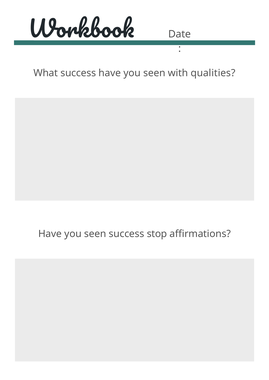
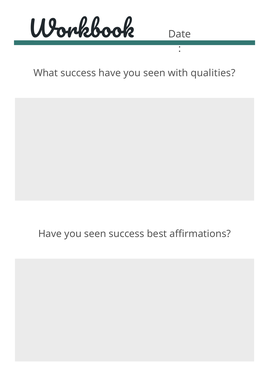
stop: stop -> best (157, 234)
